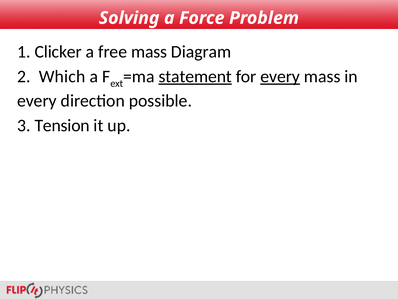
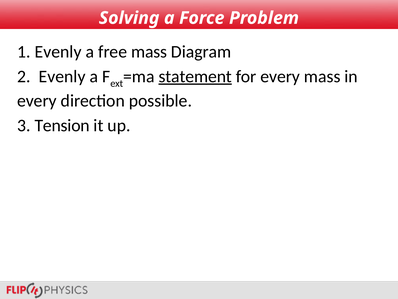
1 Clicker: Clicker -> Evenly (58, 52)
2 Which: Which -> Evenly (62, 76)
every underline: present -> none (280, 76)
